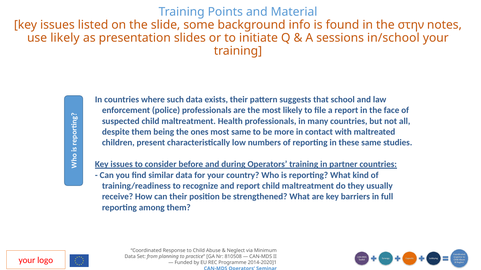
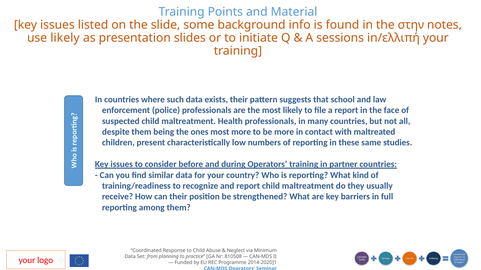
in/school: in/school -> in/ελλιπή (393, 38)
most same: same -> more (241, 132)
